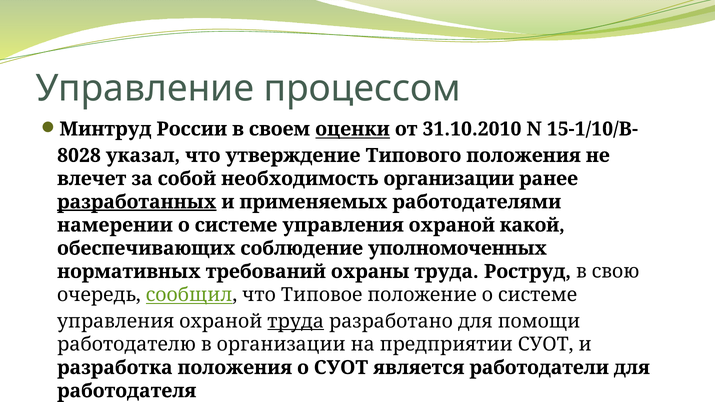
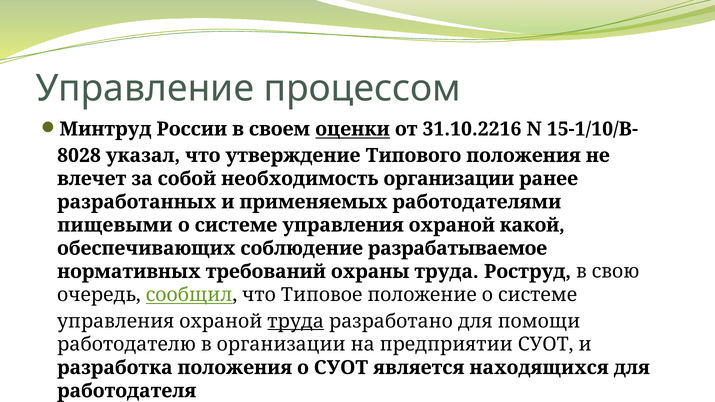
31.10.2010: 31.10.2010 -> 31.10.2216 (472, 129)
разработанных underline: present -> none (137, 202)
намерении: намерении -> пищевыми (115, 225)
уполномоченных: уполномоченных -> разрабатываемое (458, 248)
работодатели: работодатели -> находящихся (539, 368)
